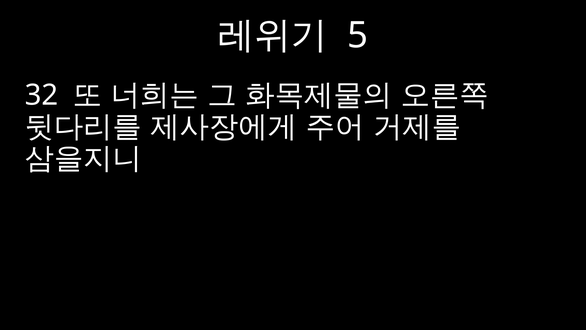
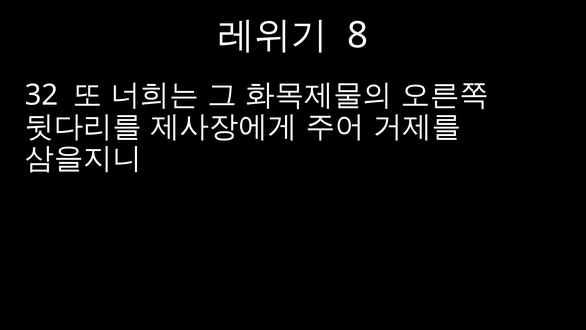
5: 5 -> 8 (358, 35)
